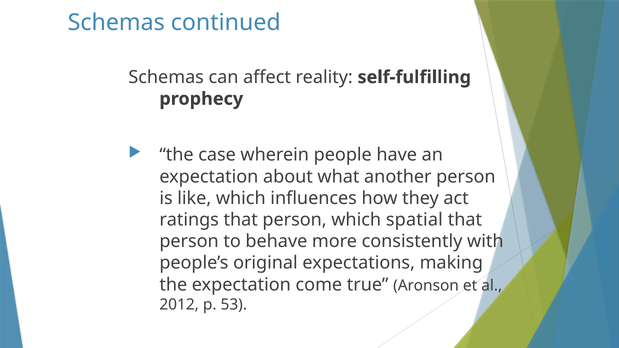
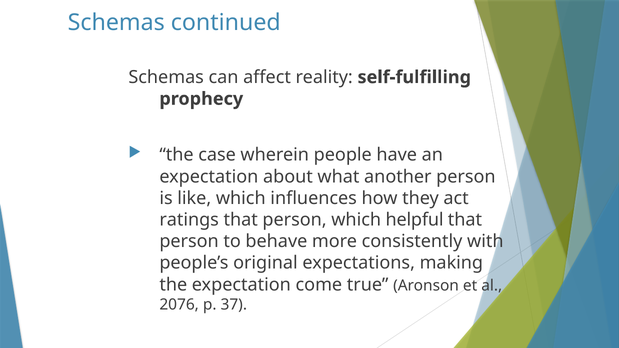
spatial: spatial -> helpful (415, 220)
2012: 2012 -> 2076 (179, 305)
53: 53 -> 37 (234, 305)
